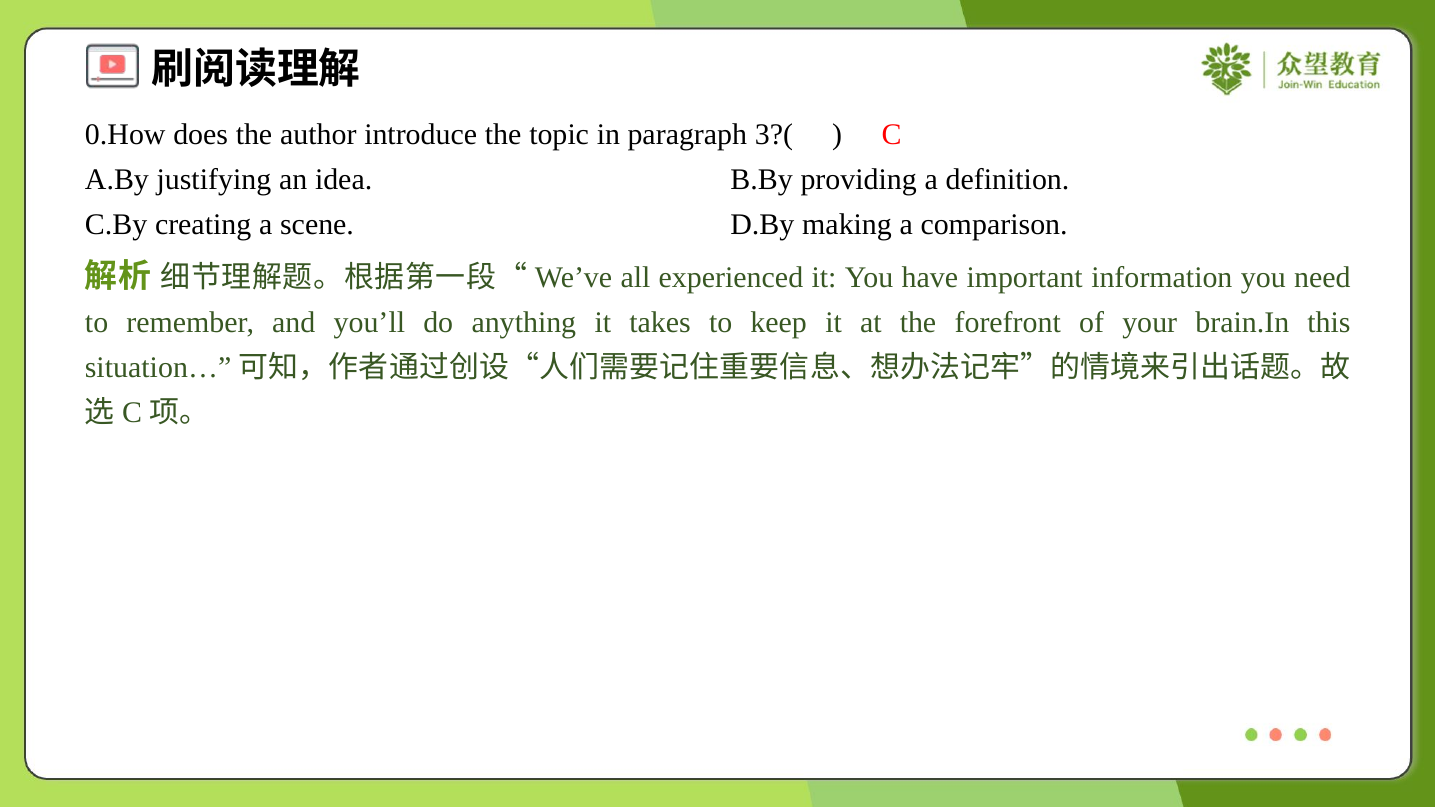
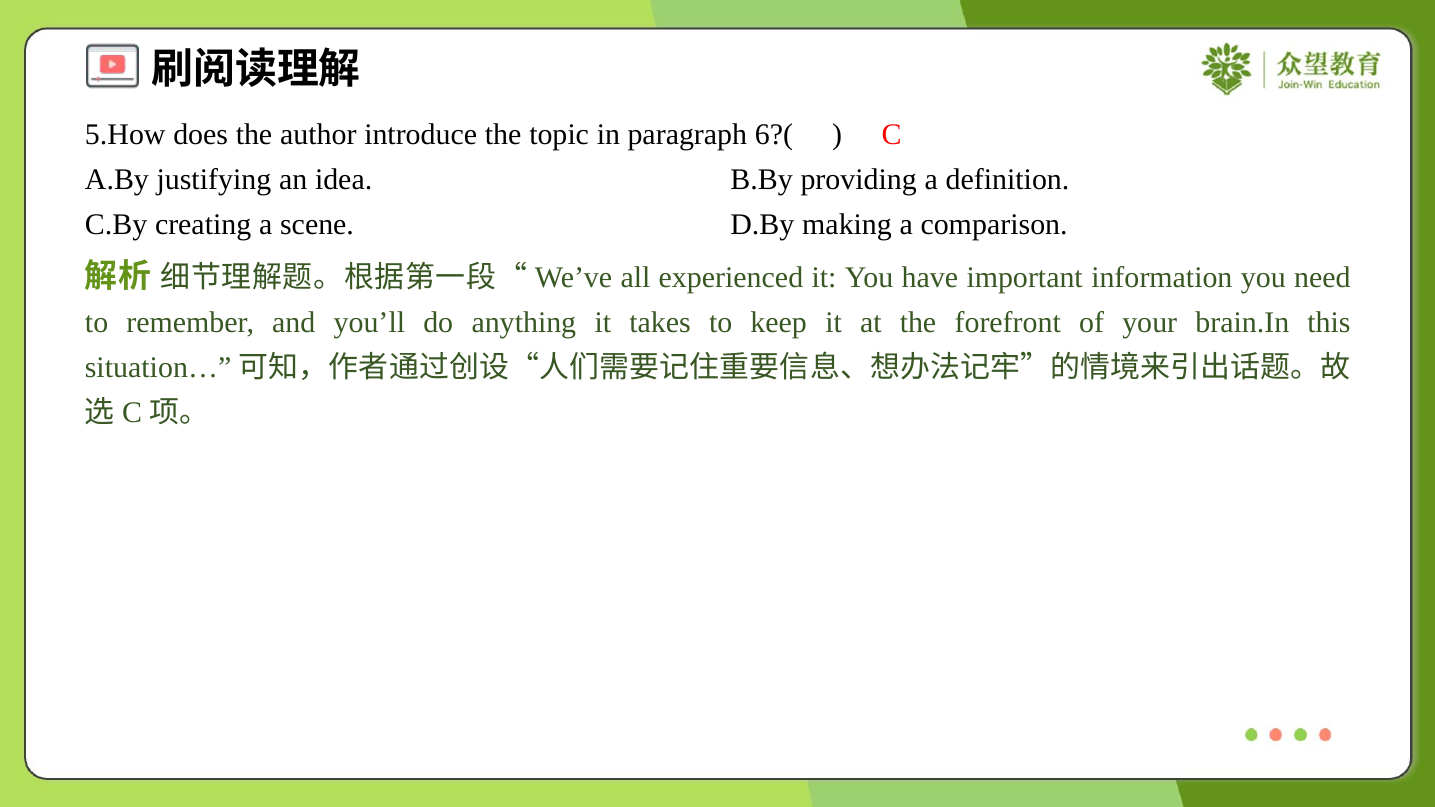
0.How: 0.How -> 5.How (125, 134)
3?(: 3?( -> 6?( (774, 134)
